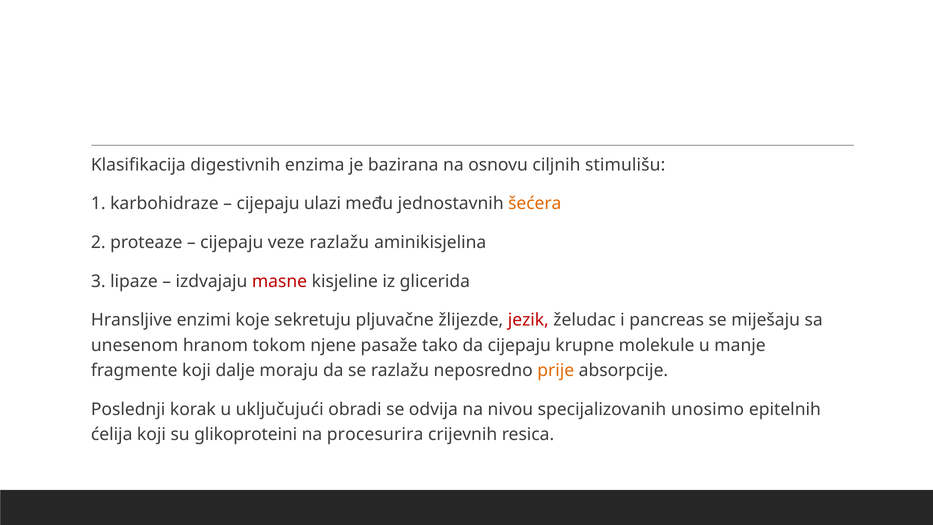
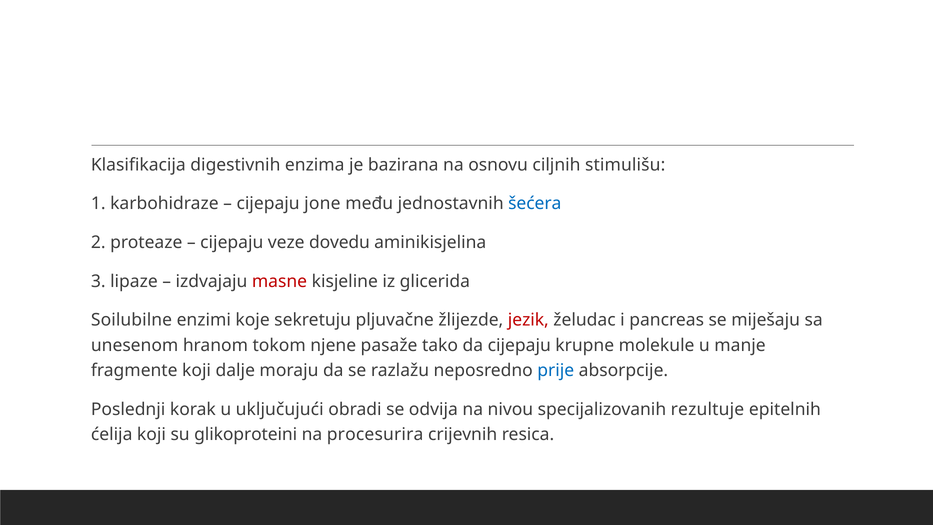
ulazi: ulazi -> jone (322, 204)
šećera colour: orange -> blue (535, 204)
veze razlažu: razlažu -> dovedu (339, 242)
Hransljive: Hransljive -> Soilubilne (132, 320)
prije colour: orange -> blue (556, 370)
unosimo: unosimo -> rezultuje (707, 409)
